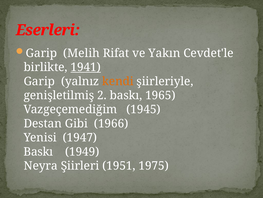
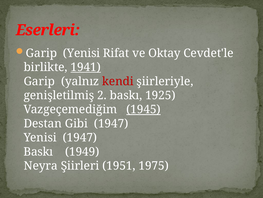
Garip Melih: Melih -> Yenisi (81, 53)
Yakın: Yakın -> Oktay (164, 53)
kendi colour: orange -> red (118, 81)
1965: 1965 -> 1925 (160, 95)
1945 underline: none -> present (143, 109)
Gibi 1966: 1966 -> 1947 (111, 123)
